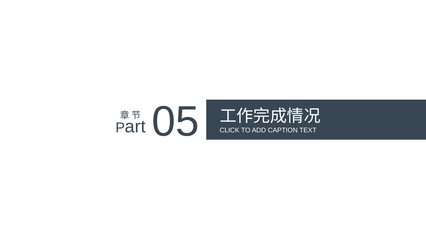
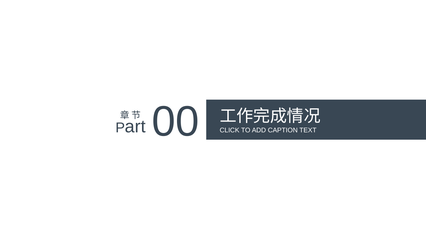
05: 05 -> 00 (175, 122)
